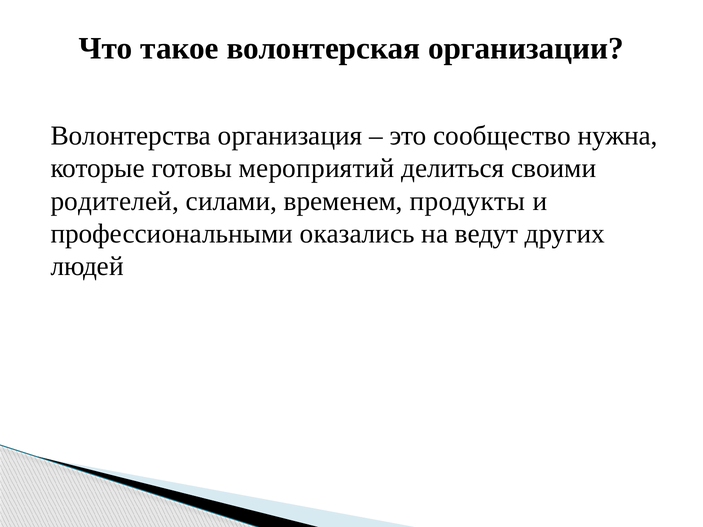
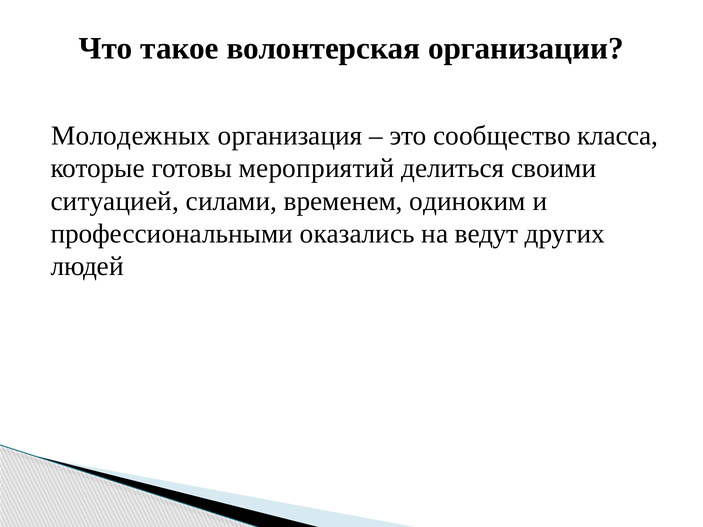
Волонтерства: Волонтерства -> Молодежных (131, 136)
нужна: нужна -> класса (618, 136)
родителей: родителей -> ситуацией (115, 201)
продукты: продукты -> одиноким (468, 201)
